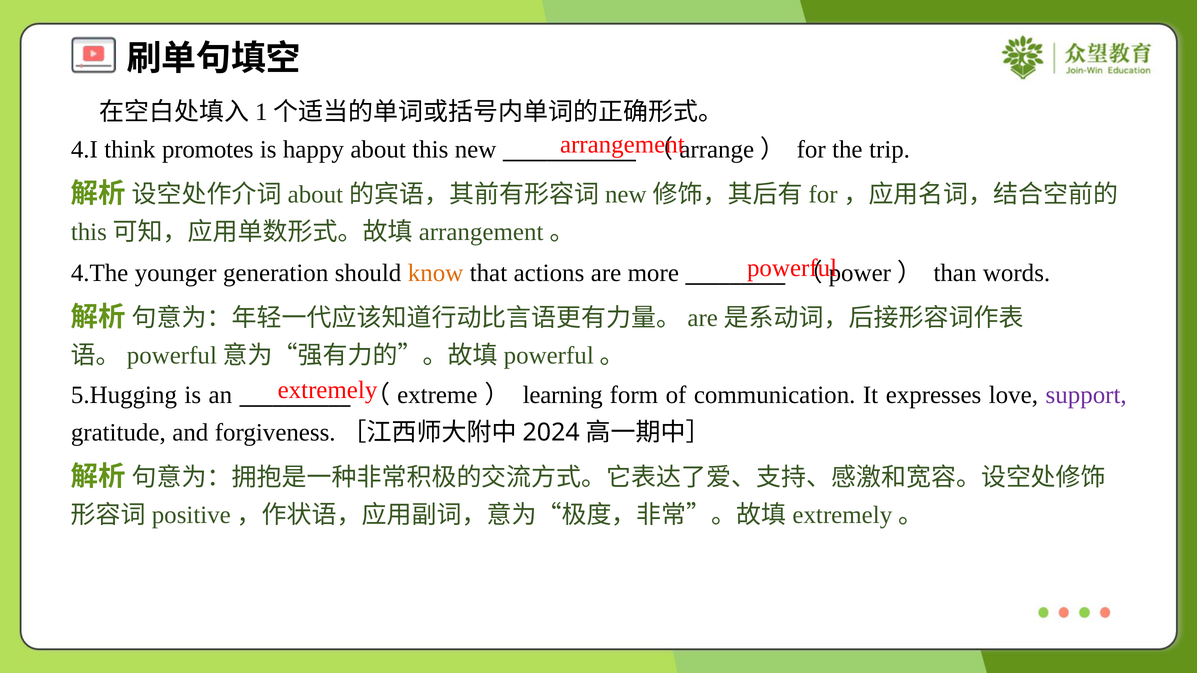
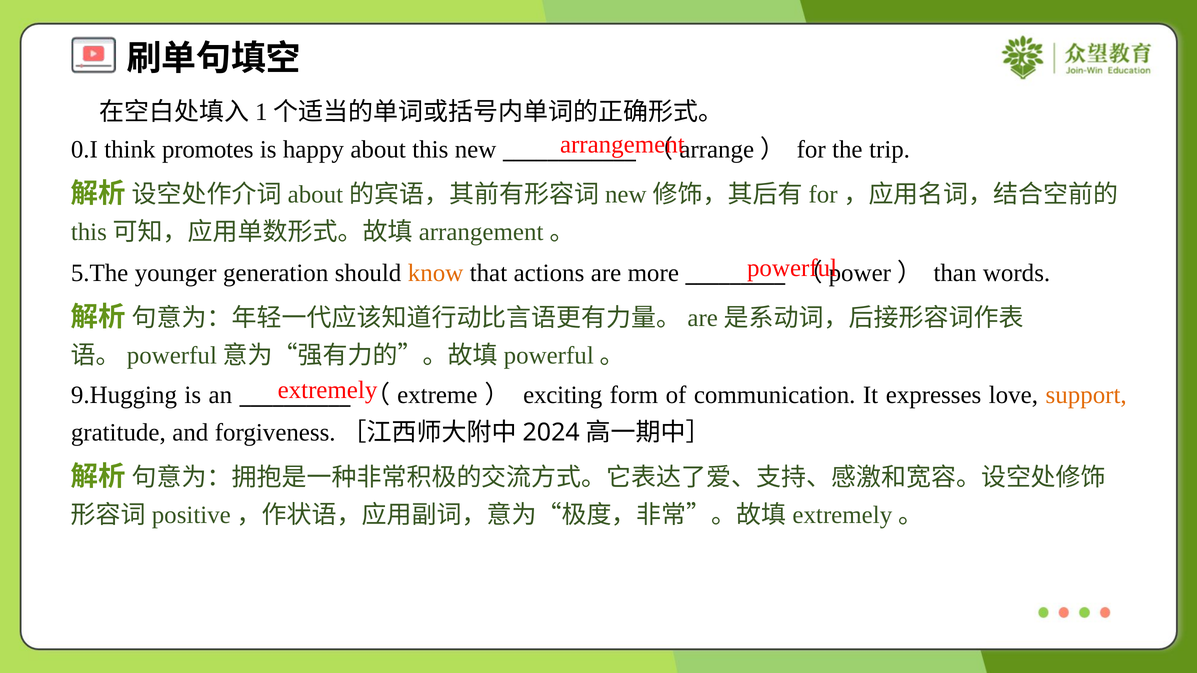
4.I: 4.I -> 0.I (84, 150)
4.The: 4.The -> 5.The (100, 273)
5.Hugging: 5.Hugging -> 9.Hugging (124, 395)
learning: learning -> exciting (563, 395)
support colour: purple -> orange (1086, 395)
